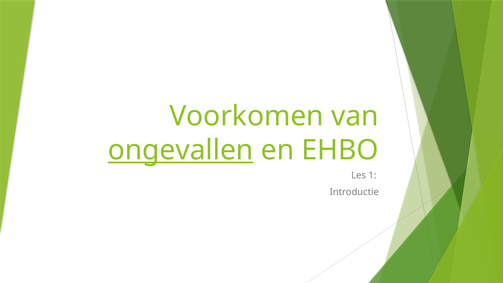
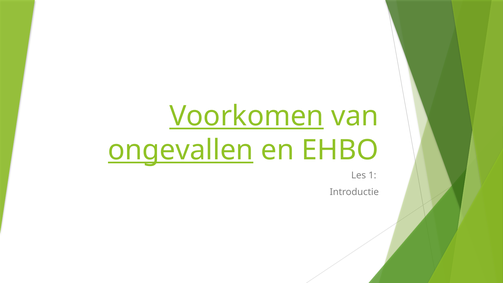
Voorkomen underline: none -> present (247, 116)
